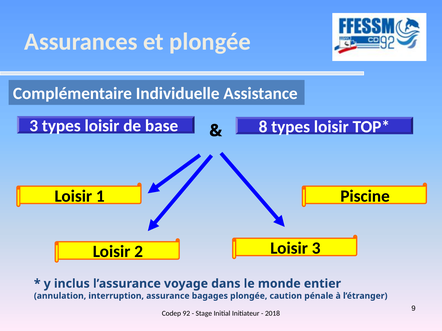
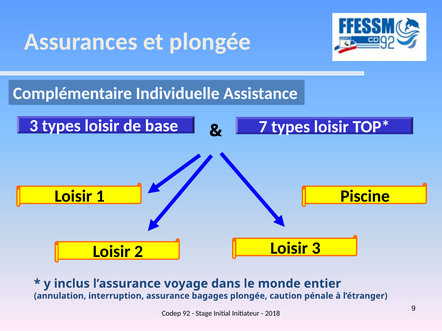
8: 8 -> 7 (263, 127)
